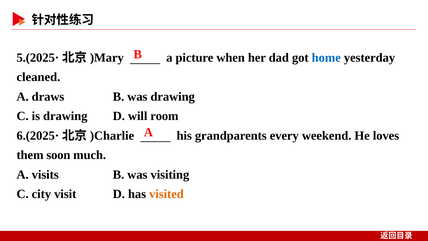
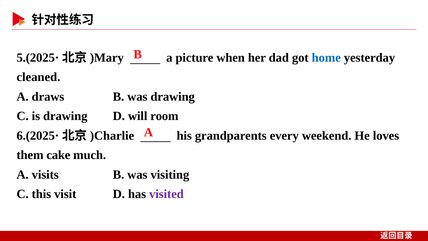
soon: soon -> cake (58, 155)
city: city -> this (41, 194)
visited colour: orange -> purple (166, 194)
